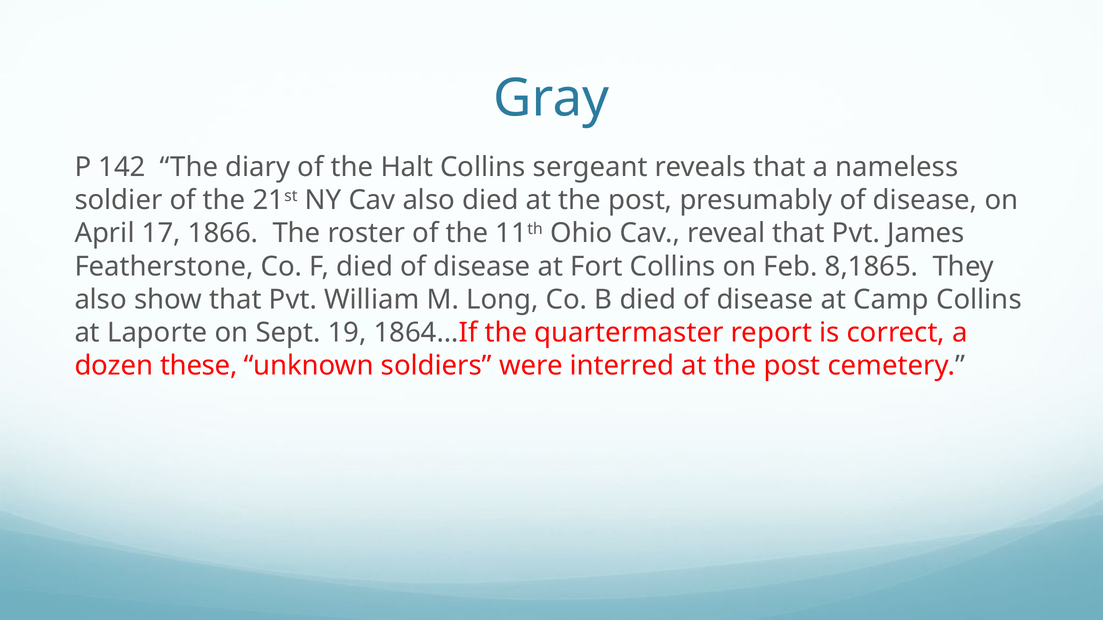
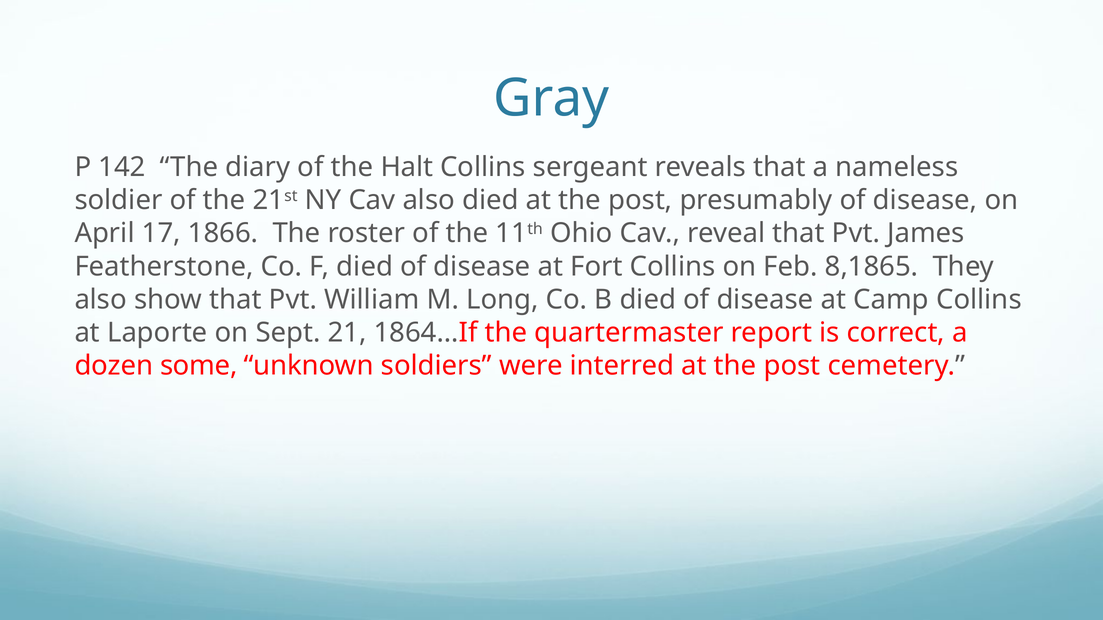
19: 19 -> 21 (347, 333)
these: these -> some (199, 366)
